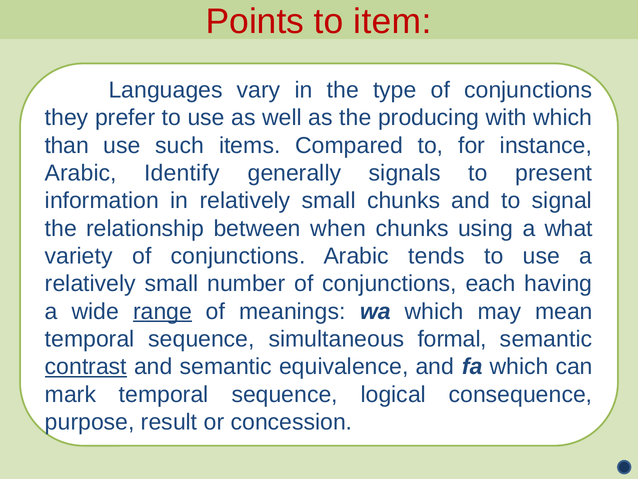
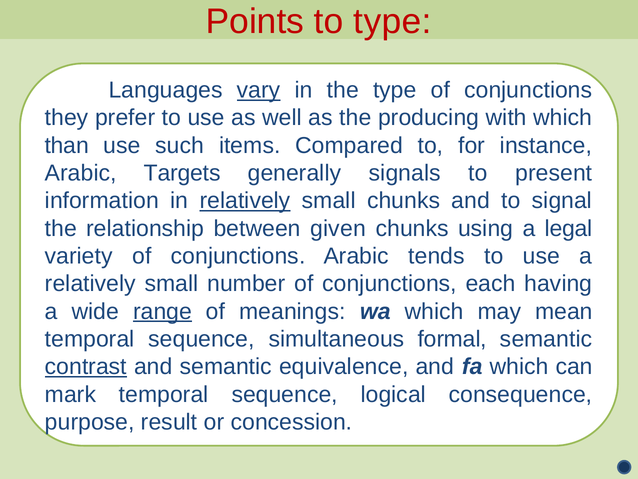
to item: item -> type (392, 22)
vary underline: none -> present (259, 90)
Identify: Identify -> Targets (182, 173)
relatively underline: none -> present (245, 201)
when: when -> given (338, 228)
what: what -> legal (569, 228)
